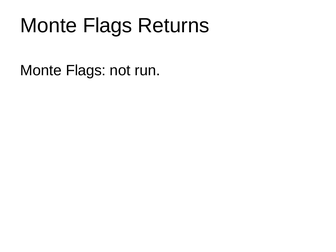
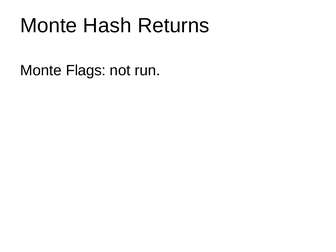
Flags: Flags -> Hash (107, 26)
